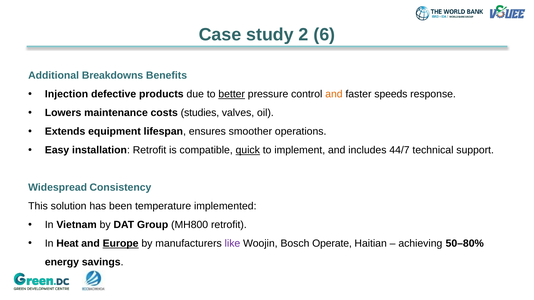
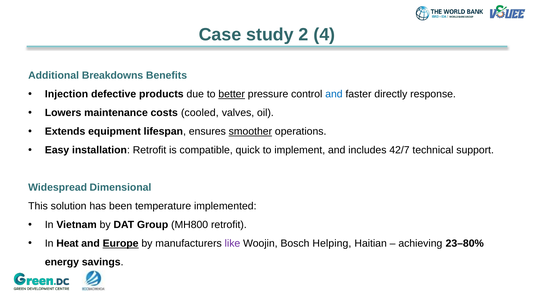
6: 6 -> 4 (324, 35)
and colour: orange -> blue (334, 94)
speeds: speeds -> directly (391, 94)
studies: studies -> cooled (200, 113)
smoother underline: none -> present (250, 132)
quick underline: present -> none (248, 150)
44/7: 44/7 -> 42/7 (399, 150)
Consistency: Consistency -> Dimensional (120, 188)
Operate: Operate -> Helping (332, 244)
50–80%: 50–80% -> 23–80% (465, 244)
